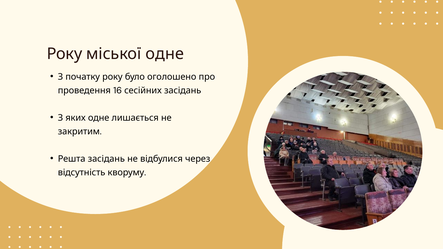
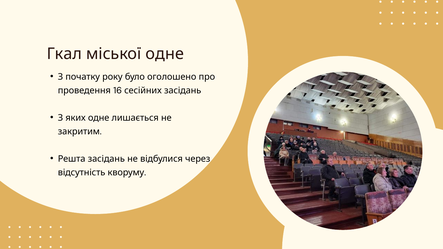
Року: Року -> Гкал (64, 54)
